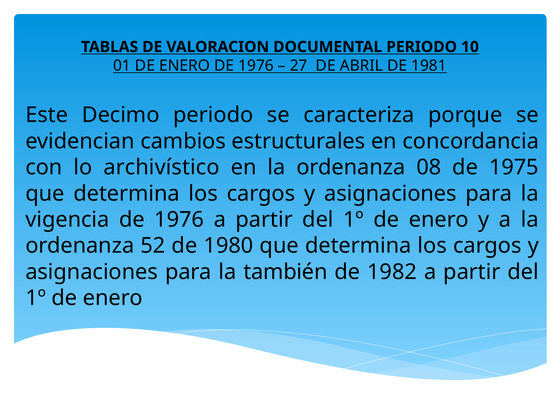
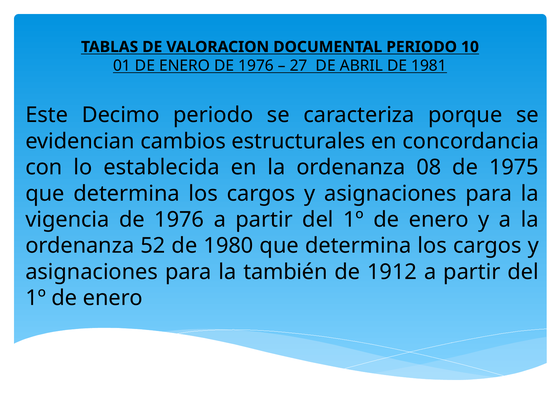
archivístico: archivístico -> establecida (162, 167)
1982: 1982 -> 1912 (392, 272)
